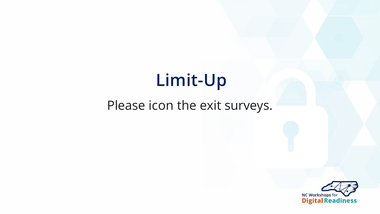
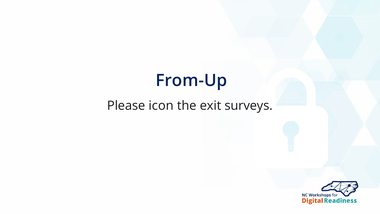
Limit-Up: Limit-Up -> From-Up (191, 81)
